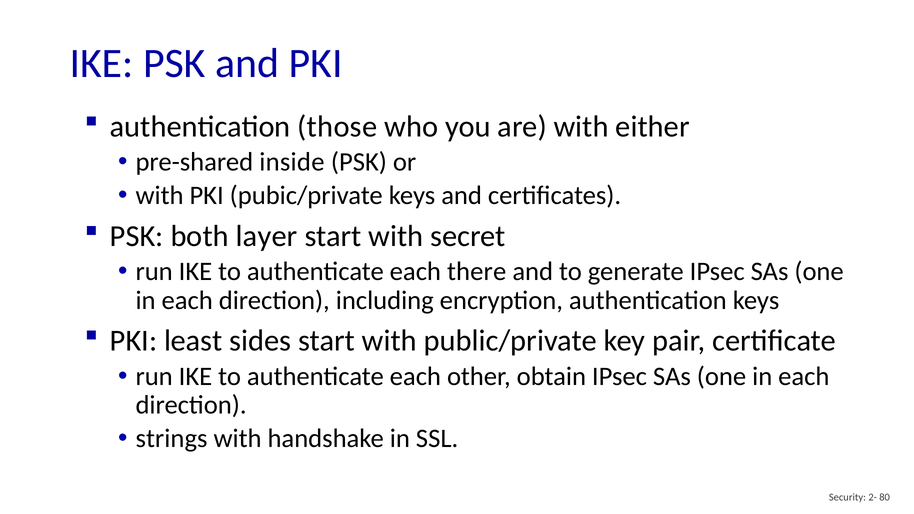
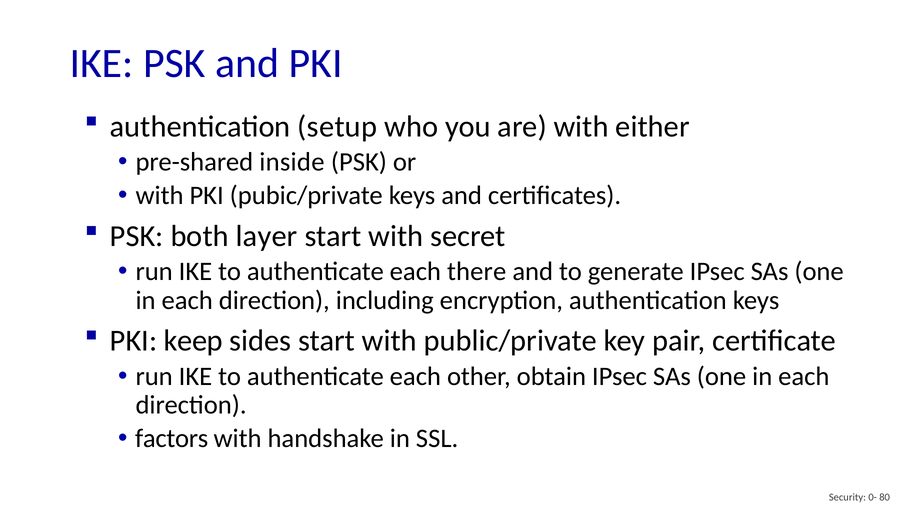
those: those -> setup (337, 127)
least: least -> keep (193, 341)
strings: strings -> factors (172, 439)
2-: 2- -> 0- (873, 497)
